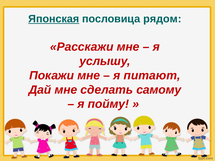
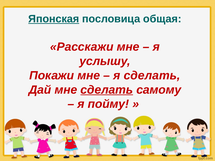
рядом: рядом -> общая (162, 19)
я питают: питают -> сделать (152, 76)
сделать underline: none -> present (107, 90)
